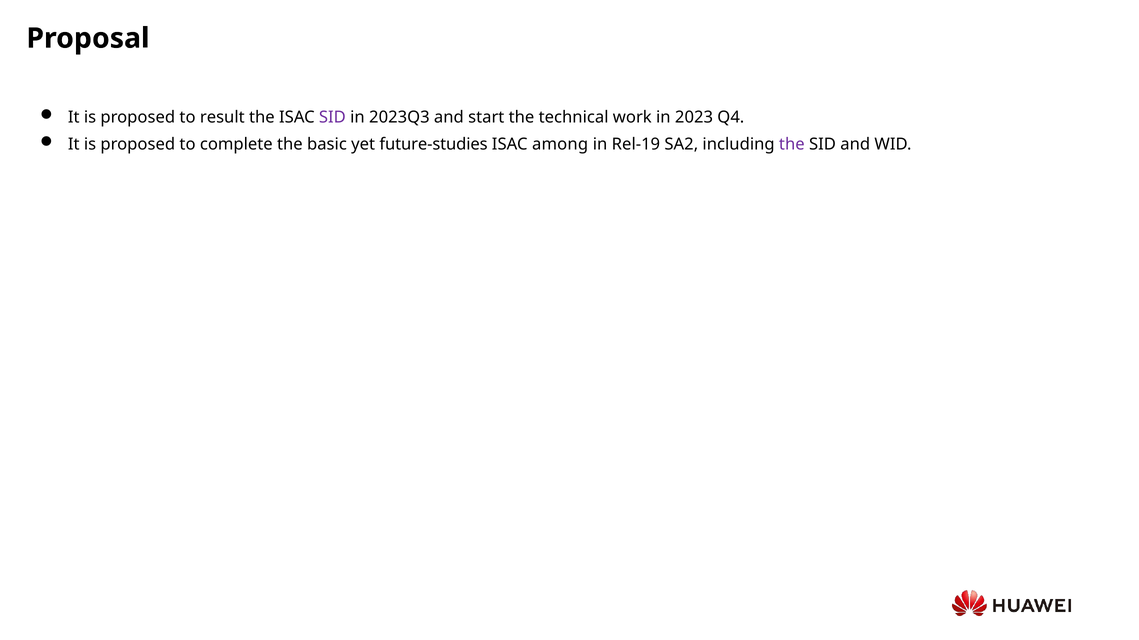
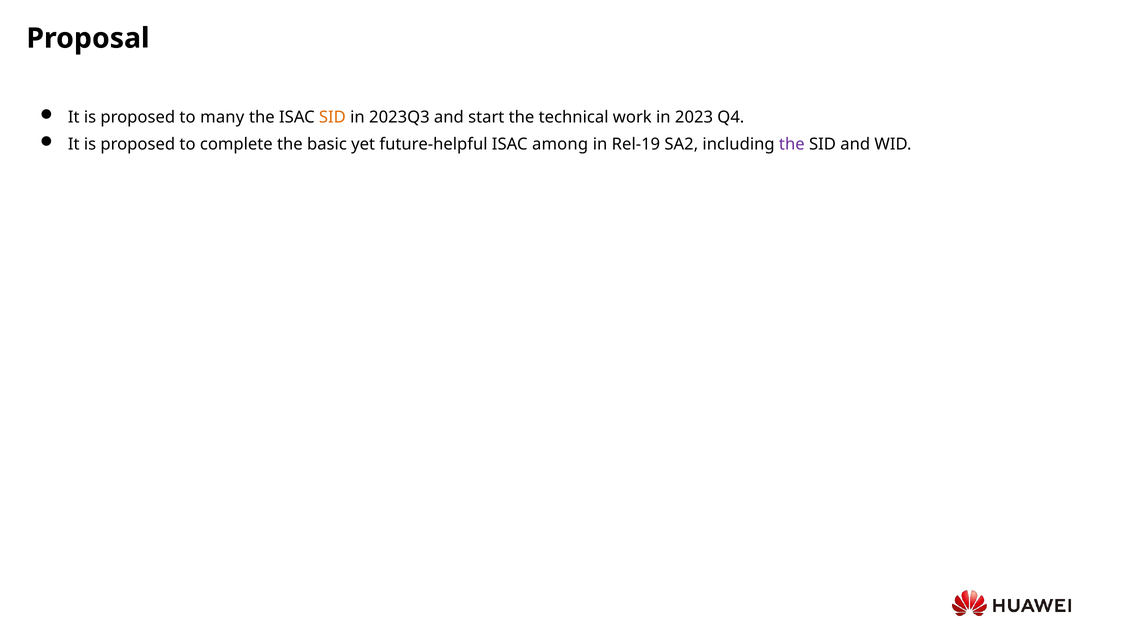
result: result -> many (222, 118)
SID colour: purple -> orange (332, 118)
future-studies: future-studies -> future-helpful (433, 145)
